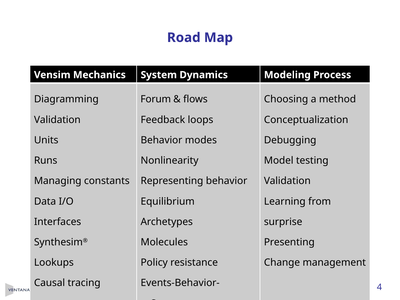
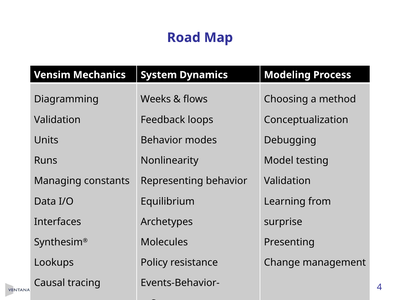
Forum: Forum -> Weeks (156, 99)
